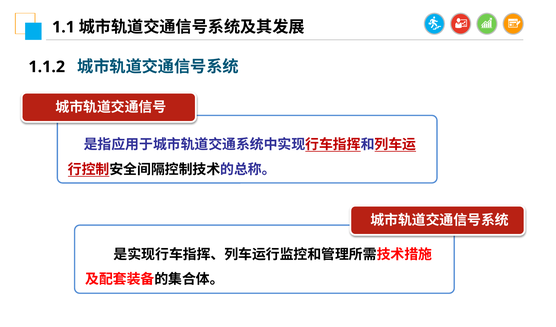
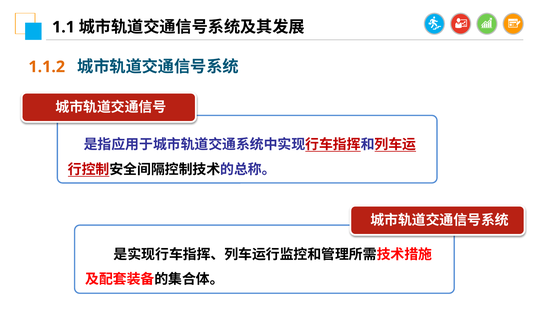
1.1.2 colour: black -> orange (47, 67)
